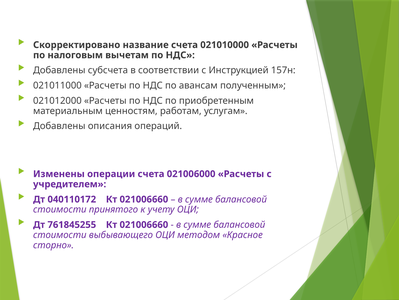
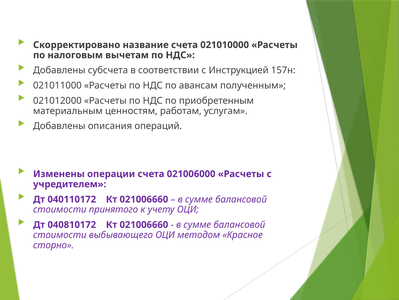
761845255: 761845255 -> 040810172 (72, 224)
